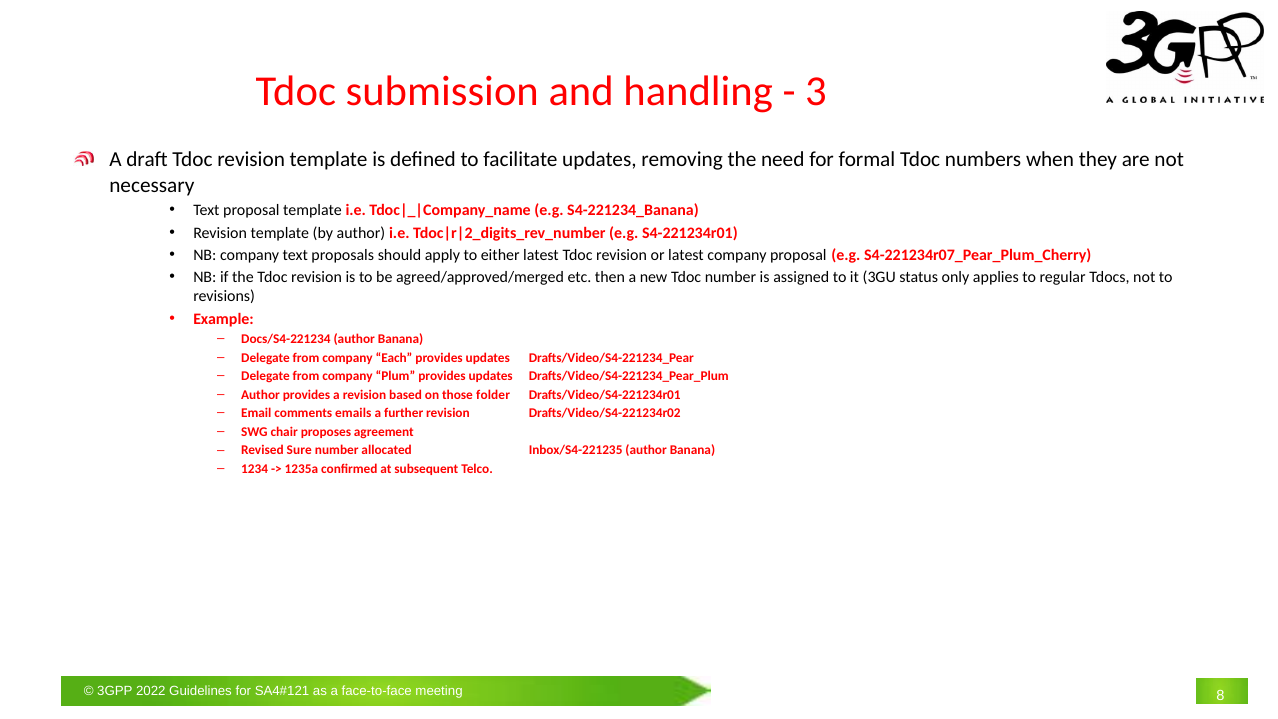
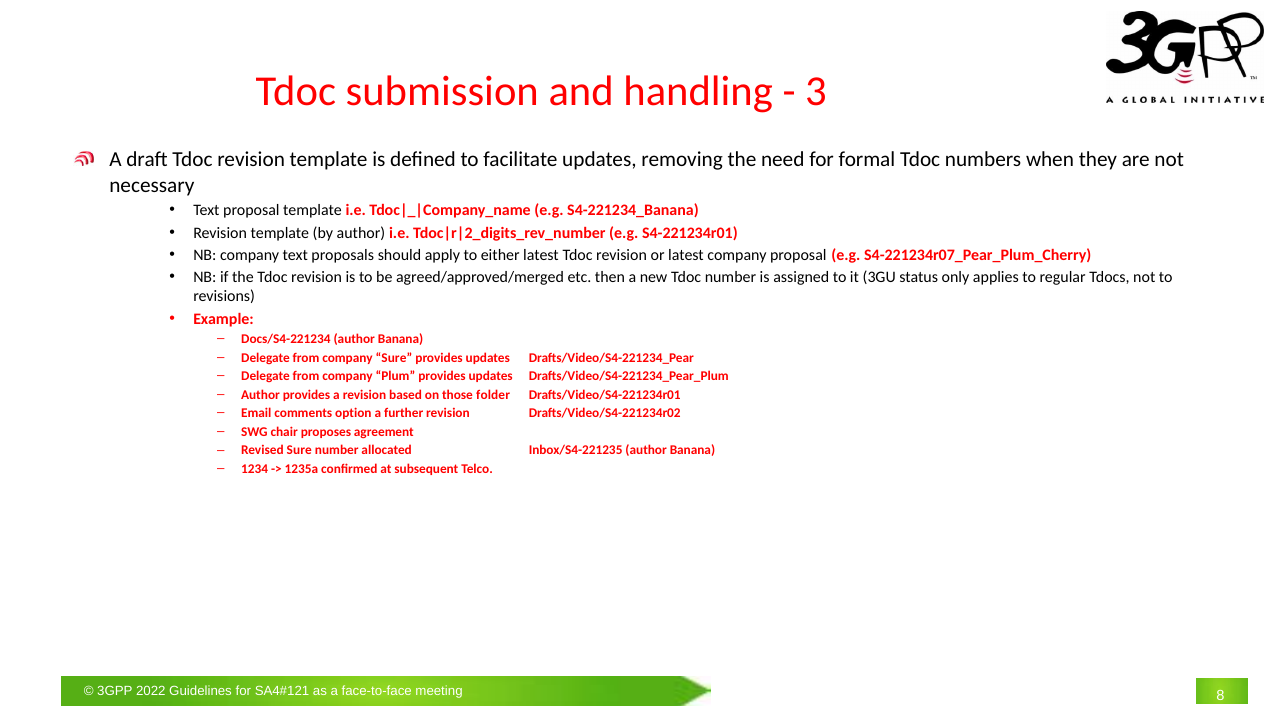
company Each: Each -> Sure (394, 358)
emails: emails -> option (353, 413)
